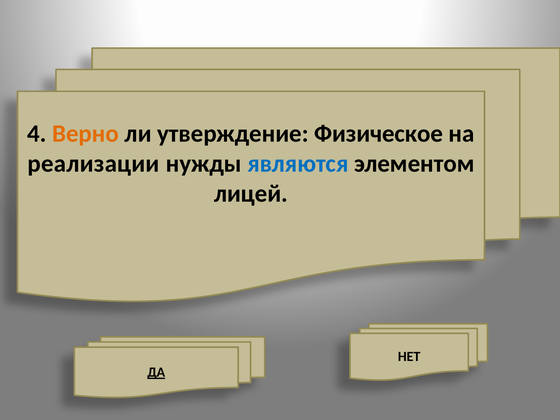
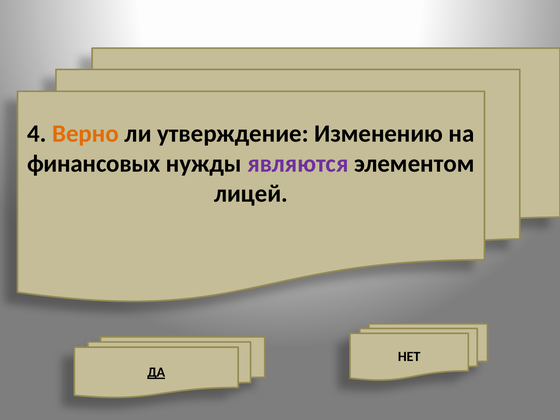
Физическое: Физическое -> Изменению (379, 134)
реализации: реализации -> финансовых (94, 164)
являются colour: blue -> purple (298, 164)
